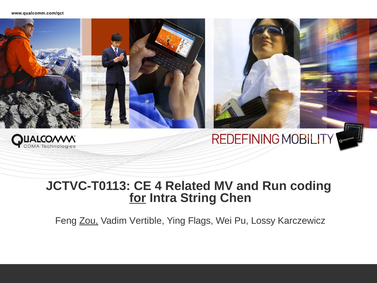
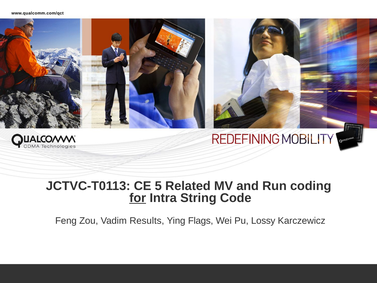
4: 4 -> 5 (158, 186)
Chen: Chen -> Code (236, 198)
Zou underline: present -> none (89, 221)
Vertible: Vertible -> Results (147, 221)
